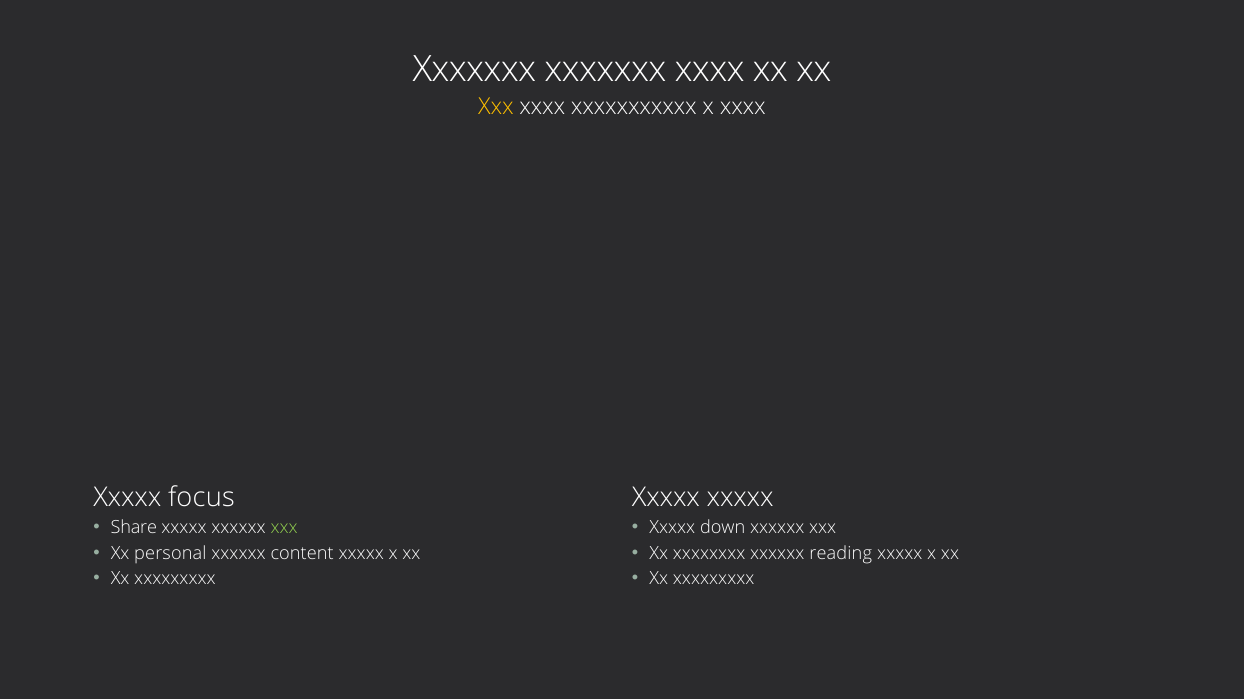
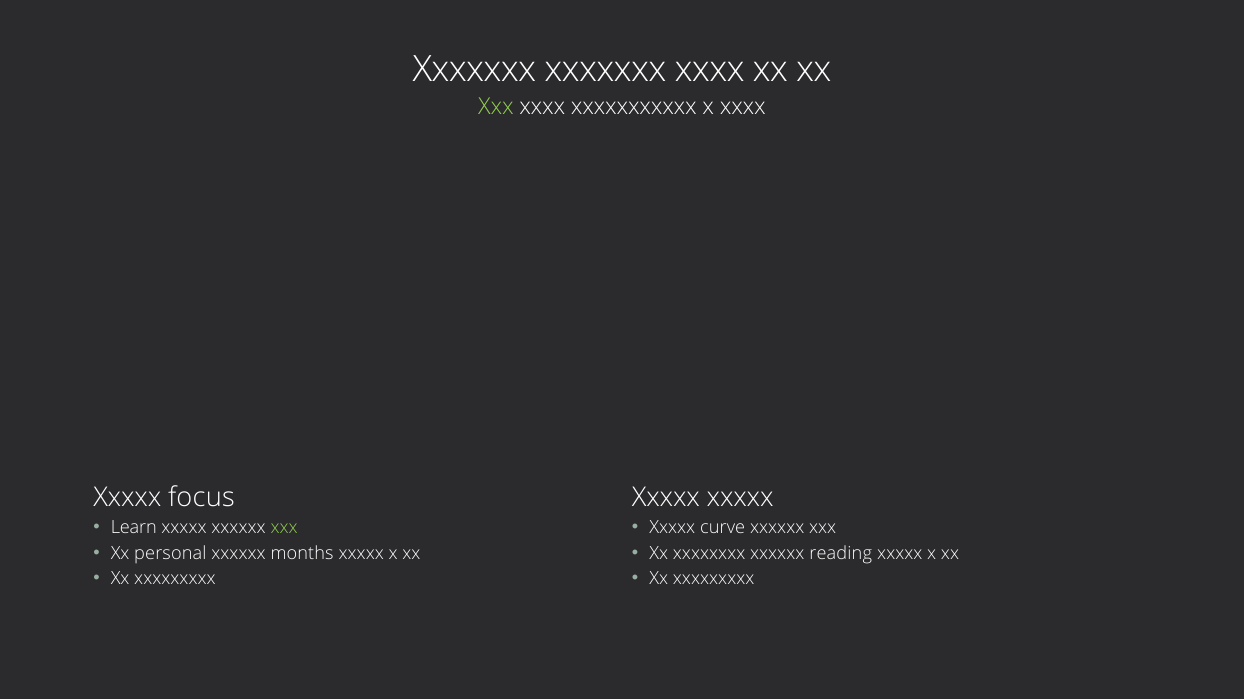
Xxx colour: yellow -> light green (496, 107)
Share: Share -> Learn (134, 528)
down: down -> curve (723, 528)
content: content -> months (302, 554)
